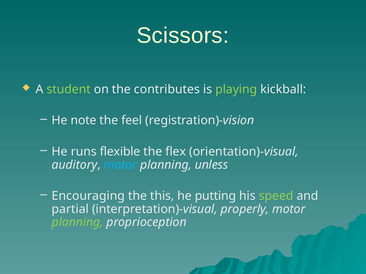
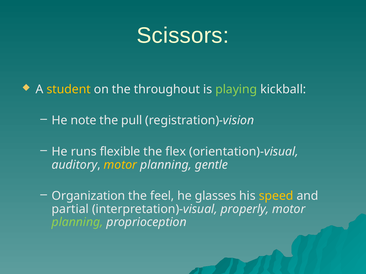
student colour: light green -> yellow (69, 89)
contributes: contributes -> throughout (167, 89)
feel: feel -> pull (132, 121)
motor colour: light blue -> yellow (120, 165)
unless: unless -> gentle (211, 165)
Encouraging: Encouraging -> Organization (88, 196)
this: this -> feel (162, 196)
putting: putting -> glasses (215, 196)
speed colour: light green -> yellow (276, 196)
